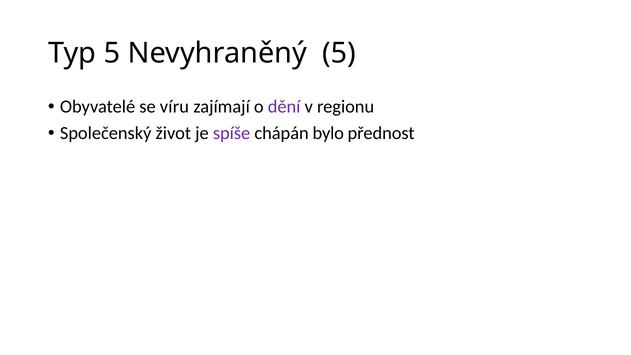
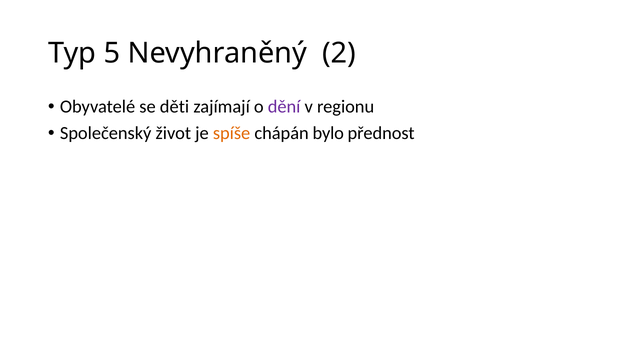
Nevyhraněný 5: 5 -> 2 (339, 53)
víru: víru -> děti (174, 107)
spíše colour: purple -> orange (232, 133)
